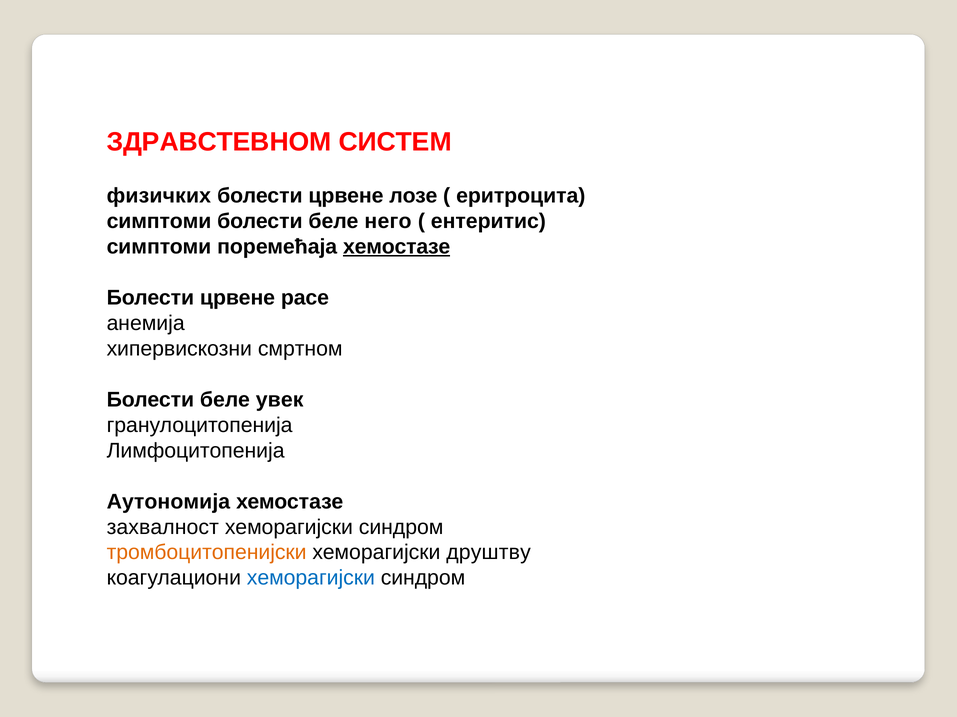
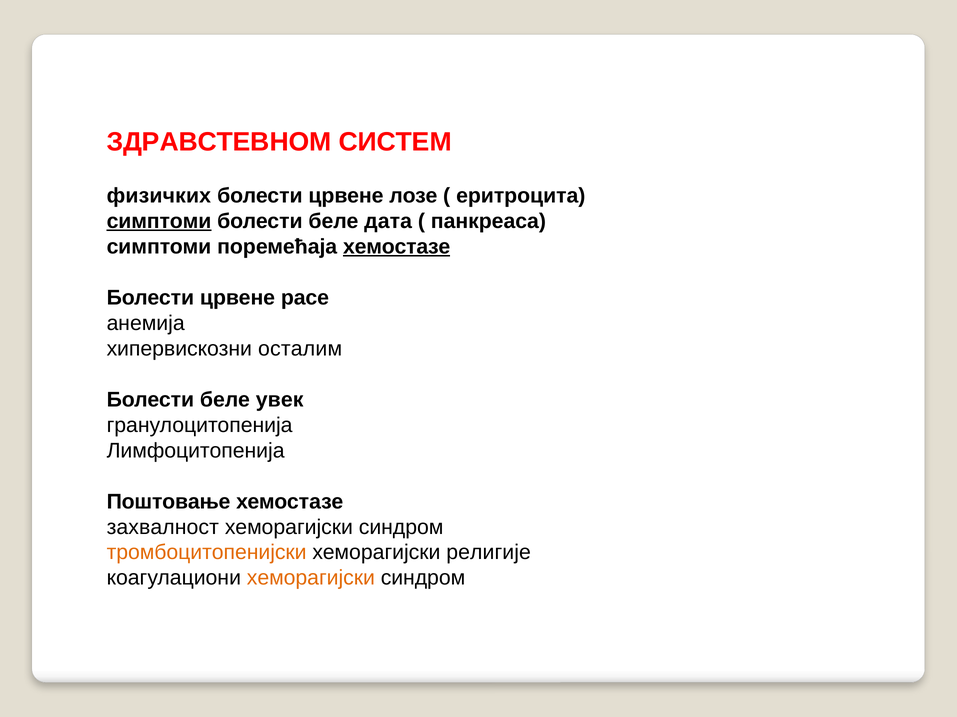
симптоми underline: none -> present (159, 221)
него: него -> дата (388, 221)
ентеритис: ентеритис -> панкреаса (488, 221)
смртном: смртном -> осталим (300, 349)
Аутономија: Аутономија -> Поштовање (169, 502)
друштву: друштву -> религије (489, 553)
хеморагијски colour: blue -> orange (311, 579)
